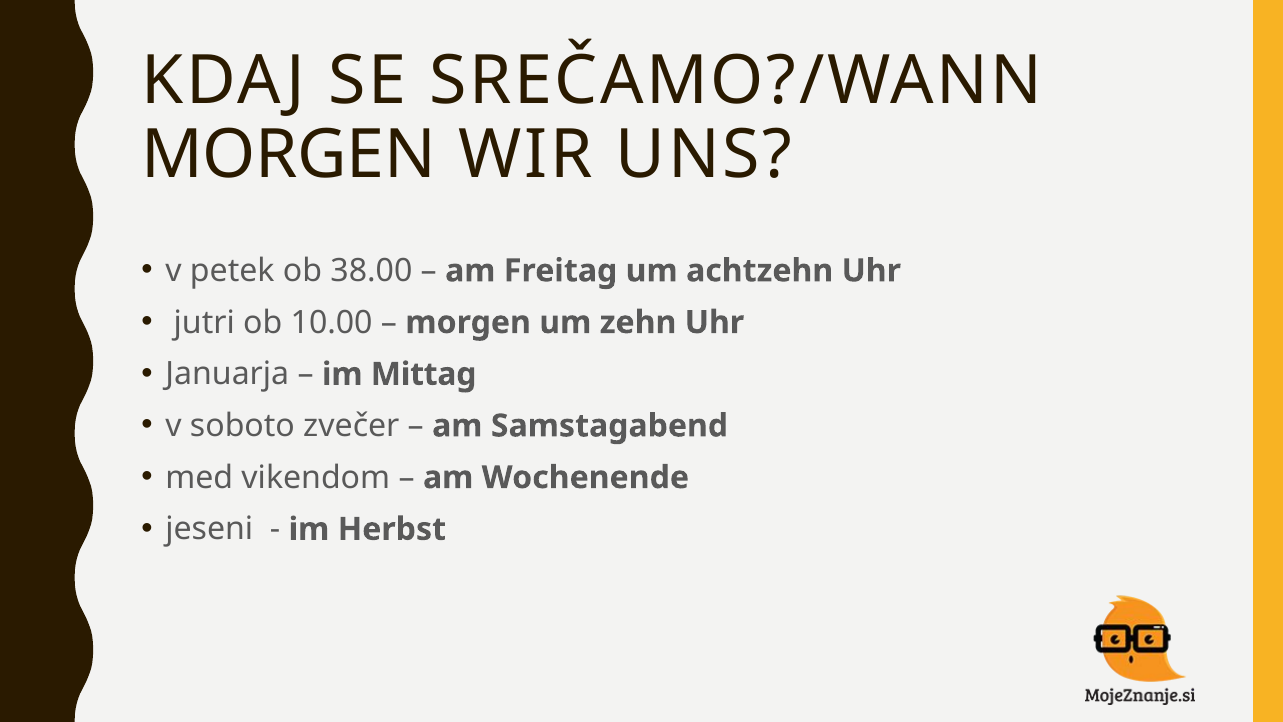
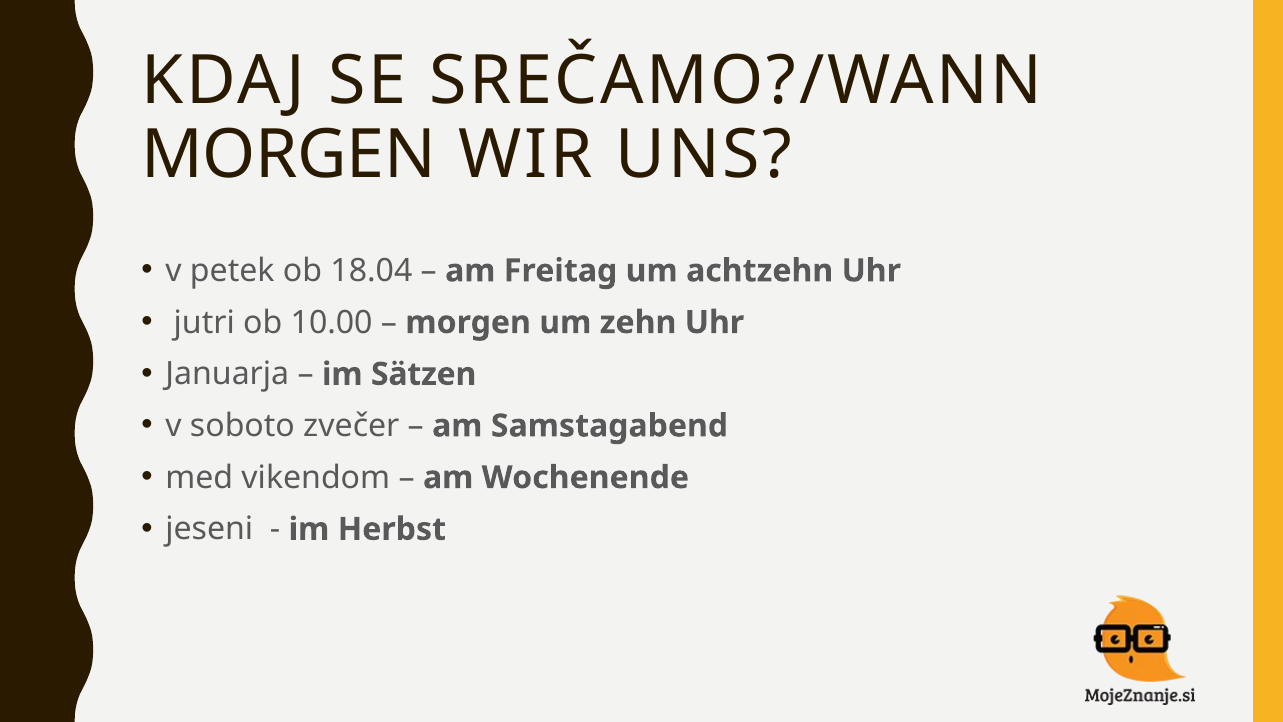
38.00: 38.00 -> 18.04 (371, 271)
Mittag: Mittag -> Sätzen (424, 374)
